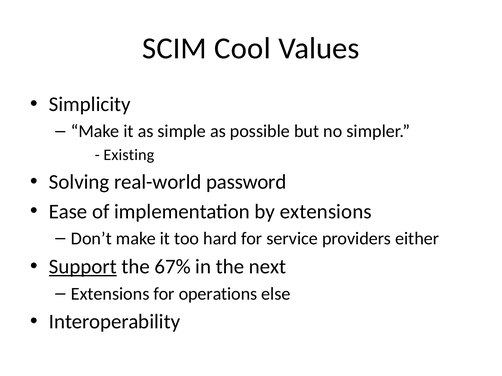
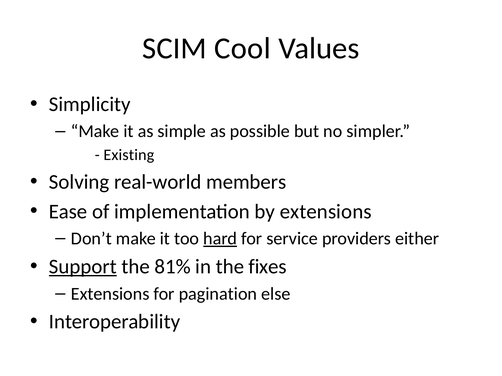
password: password -> members (246, 182)
hard underline: none -> present (220, 239)
67%: 67% -> 81% (173, 267)
next: next -> fixes (268, 267)
operations: operations -> pagination (218, 294)
